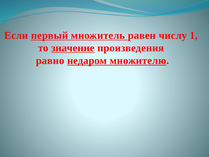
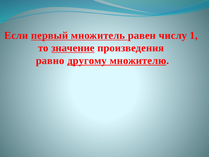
недаром: недаром -> другому (87, 60)
